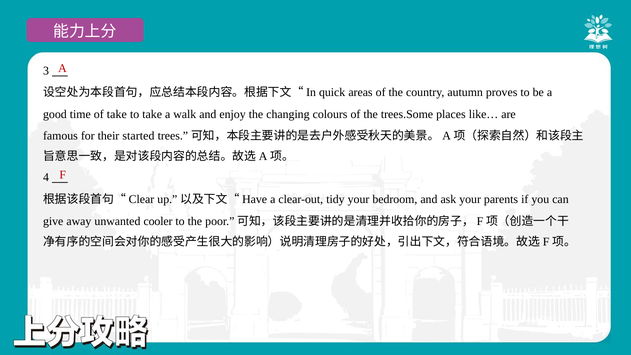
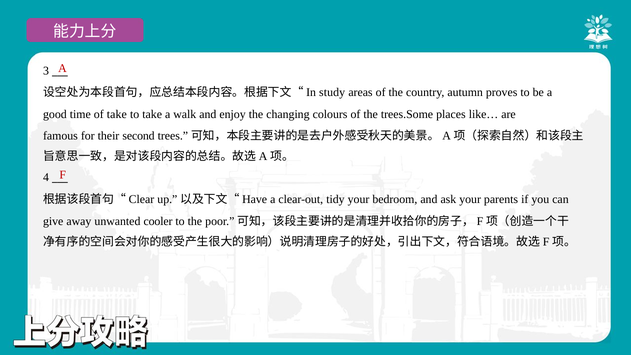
quick: quick -> study (332, 93)
started: started -> second (139, 136)
